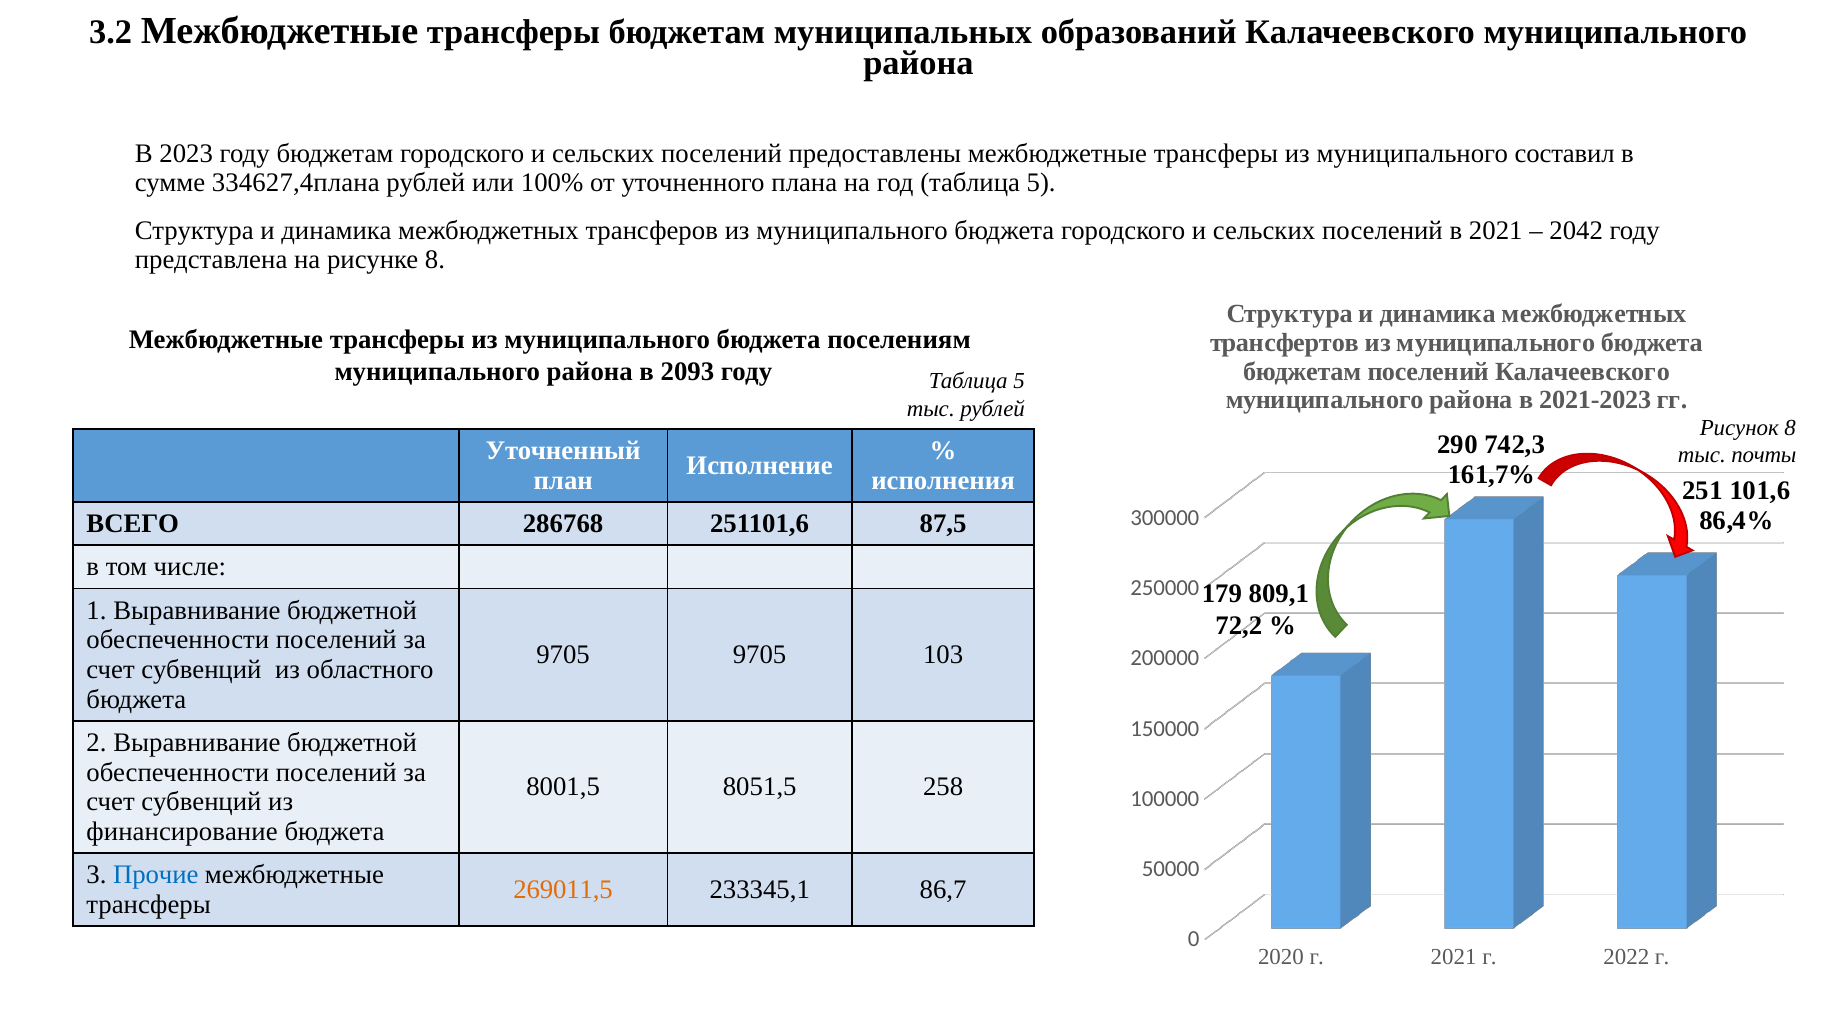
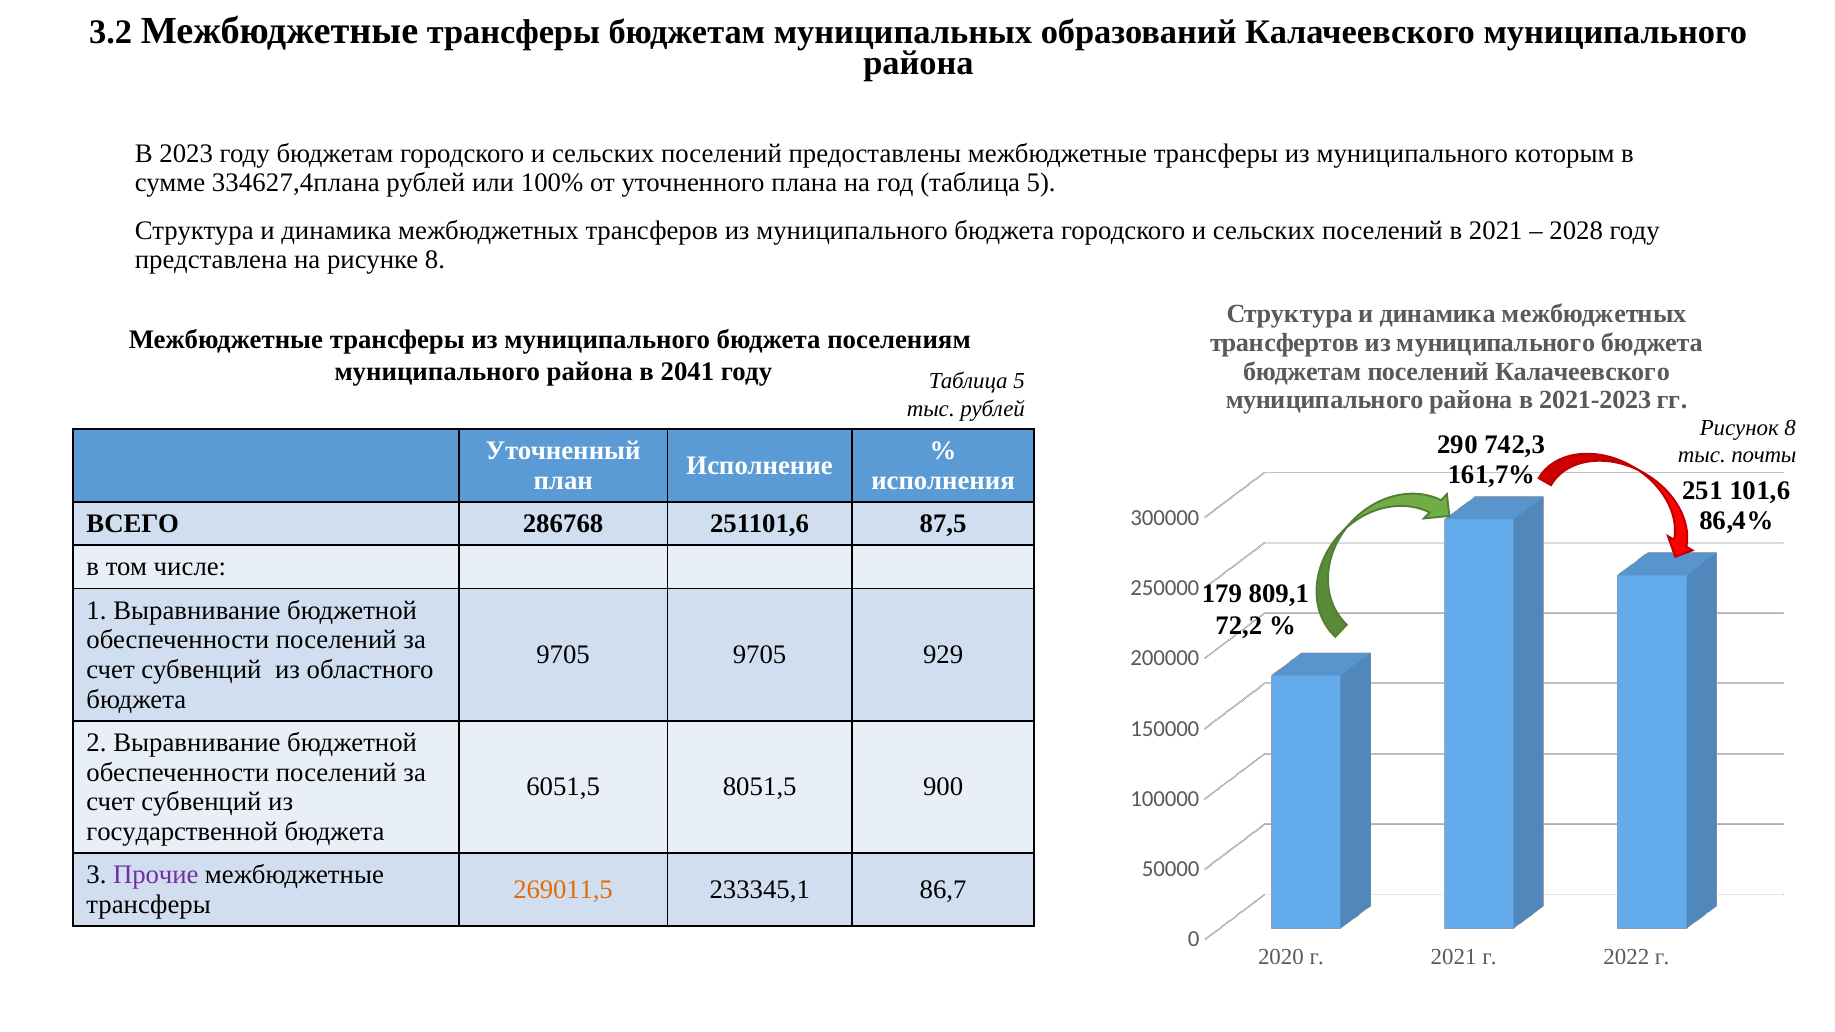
составил: составил -> которым (1565, 154)
2042: 2042 -> 2028 (1576, 231)
2093: 2093 -> 2041 (687, 372)
103: 103 -> 929 (943, 655)
8001,5: 8001,5 -> 6051,5 (563, 787)
258: 258 -> 900 (943, 787)
финансирование: финансирование -> государственной (182, 831)
Прочие colour: blue -> purple (156, 875)
